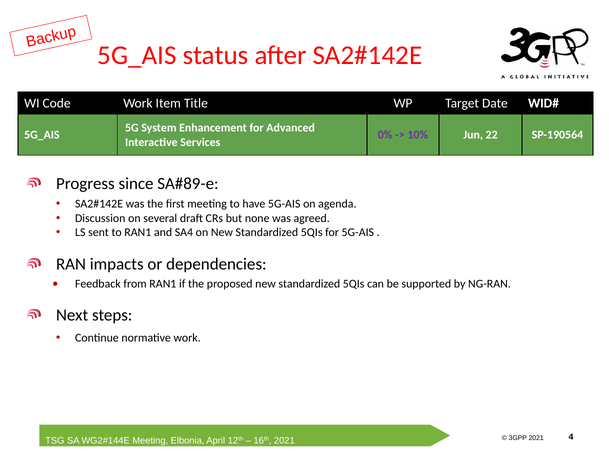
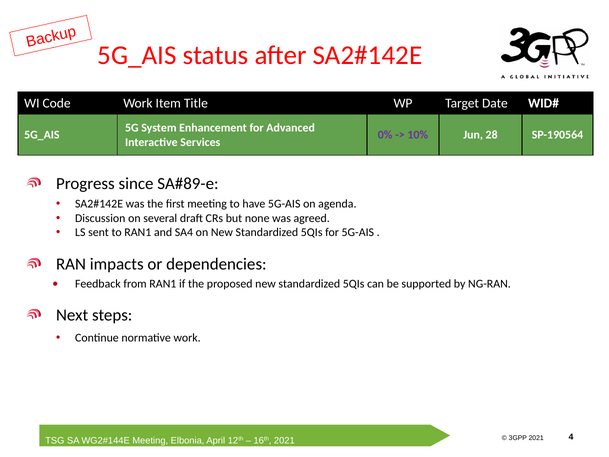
22: 22 -> 28 (492, 135)
